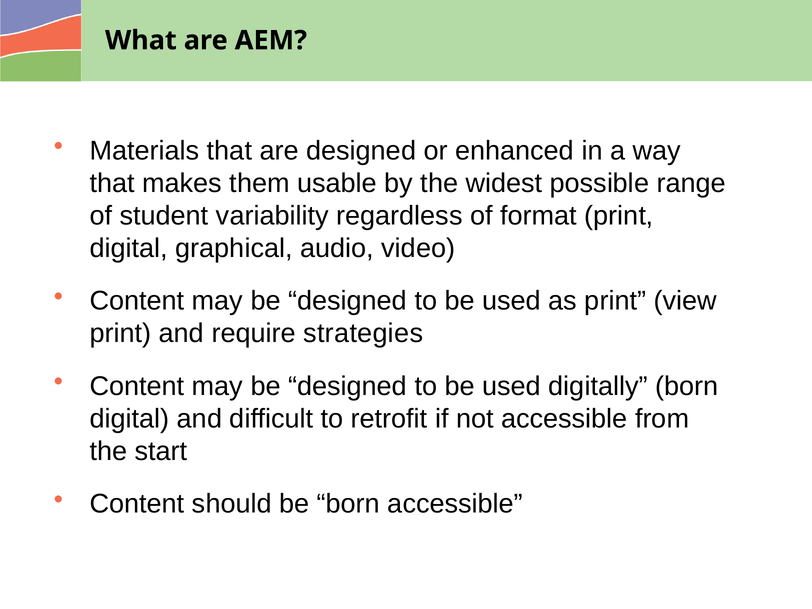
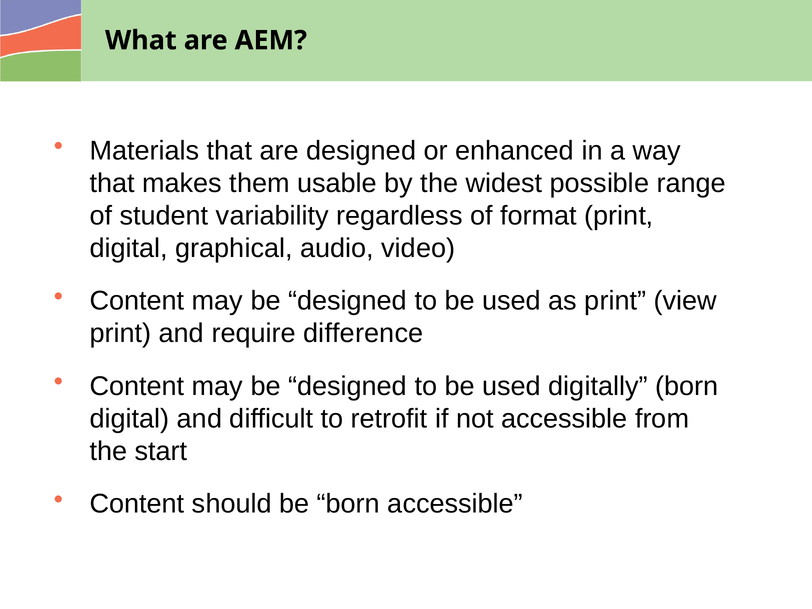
strategies: strategies -> difference (363, 333)
